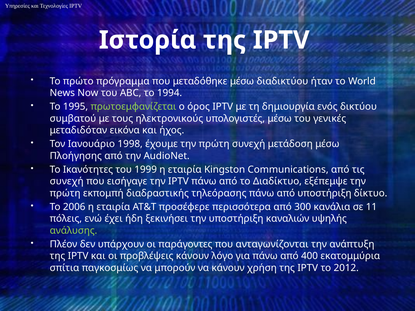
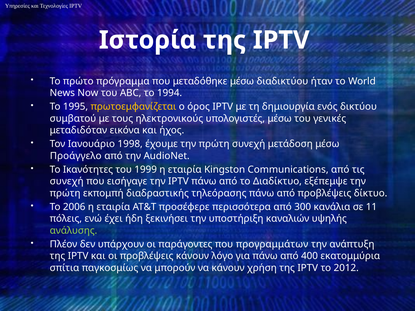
πρωτοεμφανίζεται colour: light green -> yellow (133, 107)
Πλοήγησης: Πλοήγησης -> Προάγγελο (76, 156)
από υποστήριξη: υποστήριξη -> προβλέψεις (324, 193)
ανταγωνίζονται: ανταγωνίζονται -> προγραμμάτων (272, 245)
